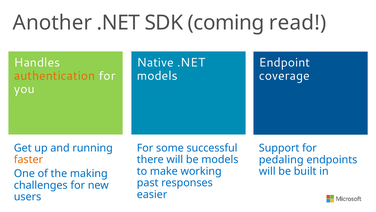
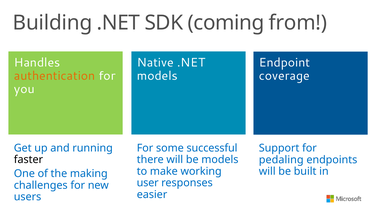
Another: Another -> Building (52, 23)
read: read -> from (298, 23)
faster colour: orange -> black (28, 159)
past: past -> user (148, 182)
